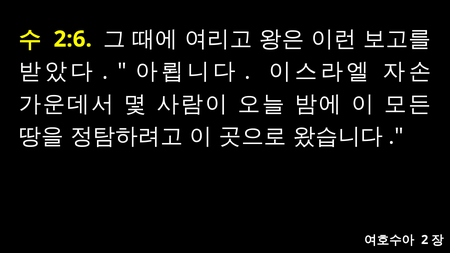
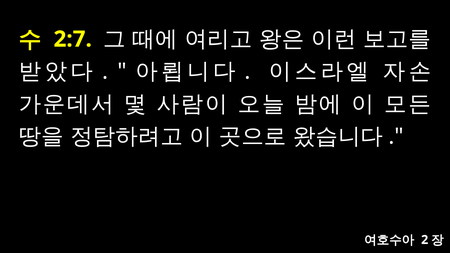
2:6: 2:6 -> 2:7 (73, 39)
